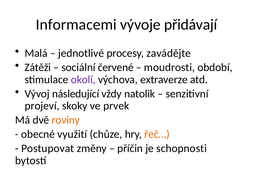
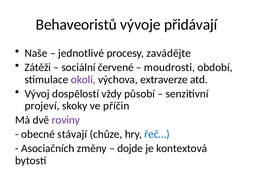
Informacemi: Informacemi -> Behaveoristů (76, 24)
Malá: Malá -> Naše (36, 53)
následující: následující -> dospělostí (76, 94)
natolik: natolik -> působí (140, 94)
prvek: prvek -> příčin (116, 106)
roviny colour: orange -> purple (66, 120)
využití: využití -> stávají (72, 134)
řeč… colour: orange -> blue (157, 134)
Postupovat: Postupovat -> Asociačních (48, 148)
příčin: příčin -> dojde (130, 148)
schopnosti: schopnosti -> kontextová (182, 148)
